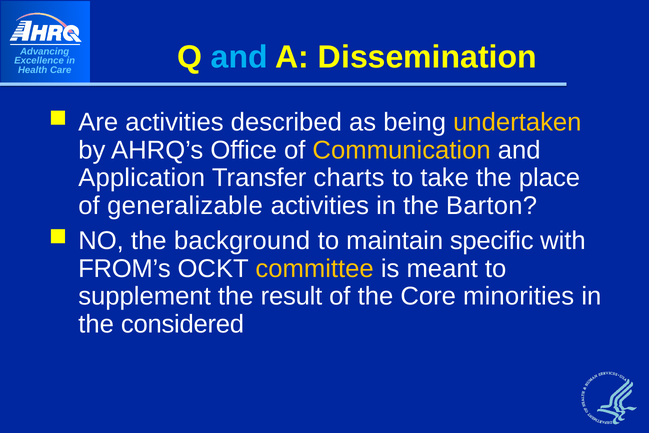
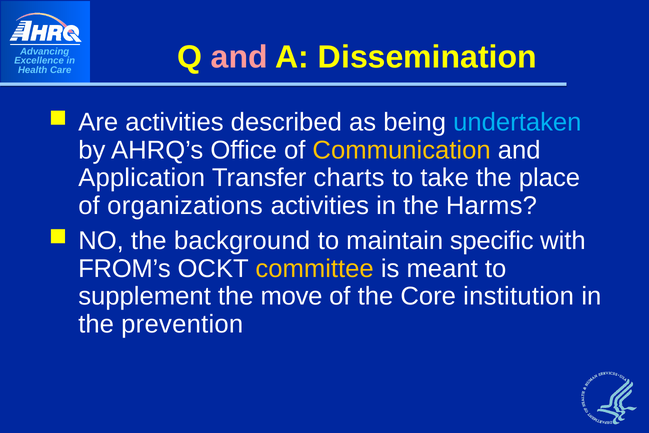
and colour: light blue -> pink (239, 57)
undertaken colour: yellow -> light blue (517, 122)
generalizable: generalizable -> organizations (185, 205)
Barton: Barton -> Harms (491, 205)
result: result -> move (291, 296)
minorities: minorities -> institution (519, 296)
considered: considered -> prevention (182, 324)
